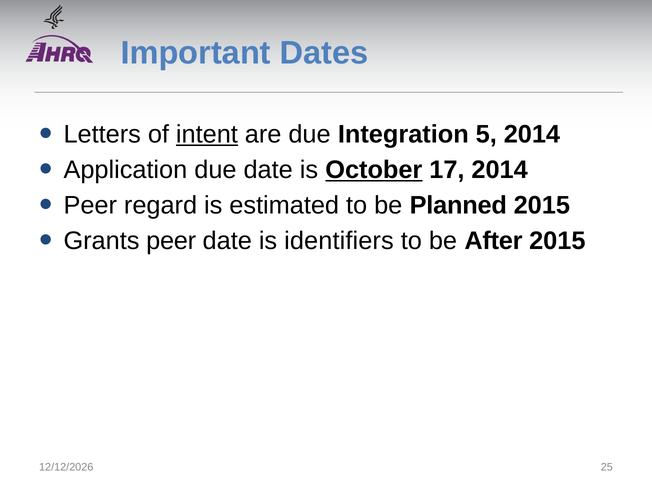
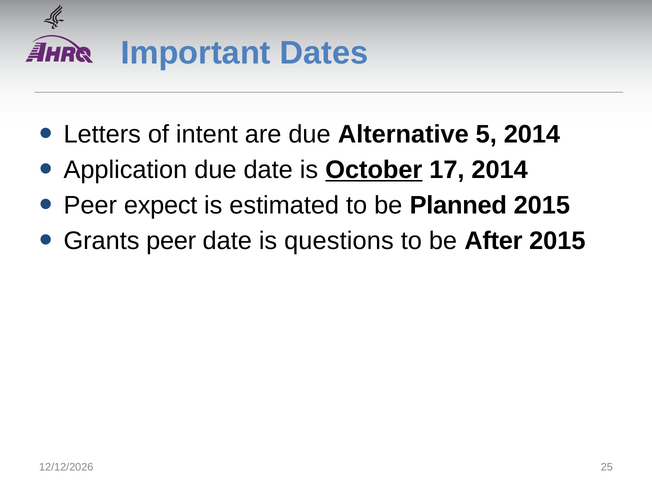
intent underline: present -> none (207, 134)
Integration: Integration -> Alternative (403, 134)
regard: regard -> expect (161, 205)
identifiers: identifiers -> questions (339, 241)
